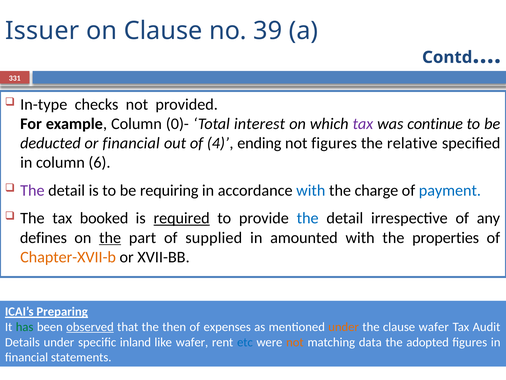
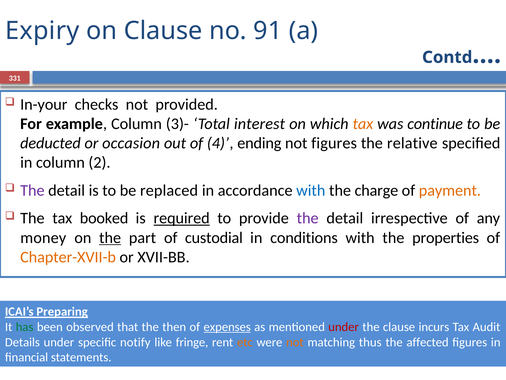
Issuer: Issuer -> Expiry (42, 31)
39: 39 -> 91 (268, 31)
In-type: In-type -> In-your (44, 104)
0)-: 0)- -> 3)- (177, 124)
tax colour: purple -> orange (363, 124)
or financial: financial -> occasion (131, 143)
6: 6 -> 2 (99, 162)
requiring: requiring -> replaced (169, 190)
payment colour: blue -> orange (450, 190)
the colour: blue -> purple (308, 218)
defines: defines -> money (43, 237)
supplied: supplied -> custodial (214, 237)
amounted: amounted -> conditions (304, 237)
observed underline: present -> none (90, 327)
expenses underline: none -> present (227, 327)
under colour: orange -> red (344, 327)
clause wafer: wafer -> incurs (434, 327)
inland: inland -> notify (135, 342)
like wafer: wafer -> fringe (192, 342)
etc colour: blue -> orange (245, 342)
data: data -> thus (370, 342)
adopted: adopted -> affected (428, 342)
